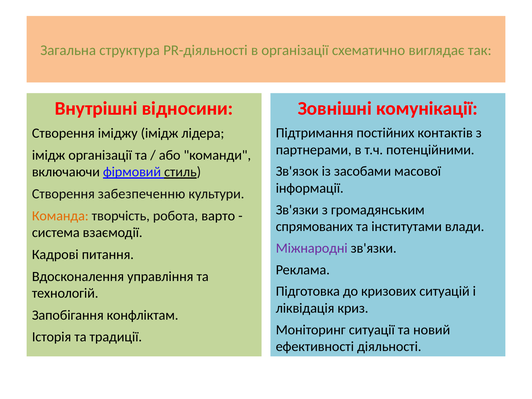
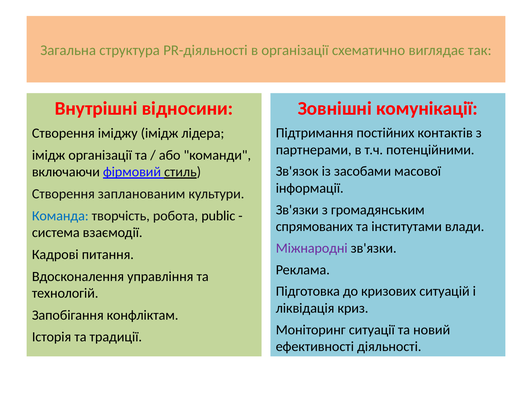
забезпеченню: забезпеченню -> запланованим (142, 194)
Команда colour: orange -> blue (60, 216)
варто: варто -> public (218, 216)
